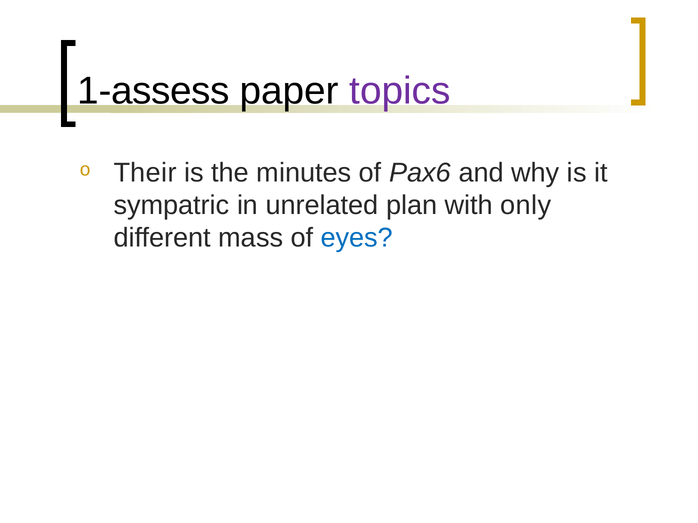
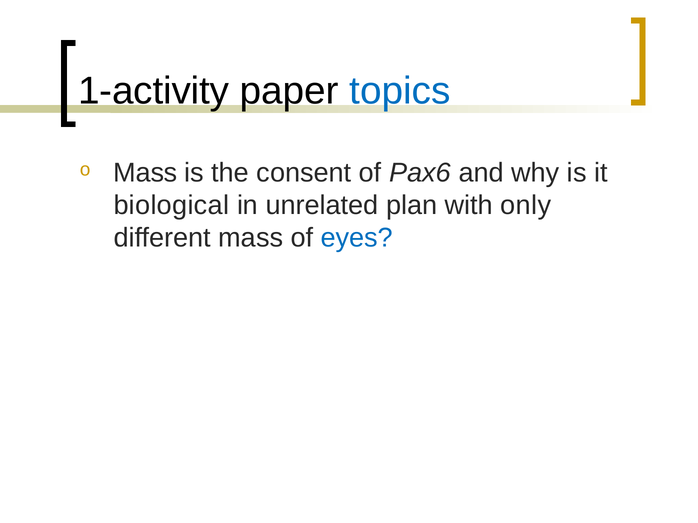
1-assess: 1-assess -> 1-activity (154, 91)
topics colour: purple -> blue (400, 91)
Their: Their -> Mass (145, 173)
minutes: minutes -> consent (304, 173)
sympatric: sympatric -> biological (171, 205)
